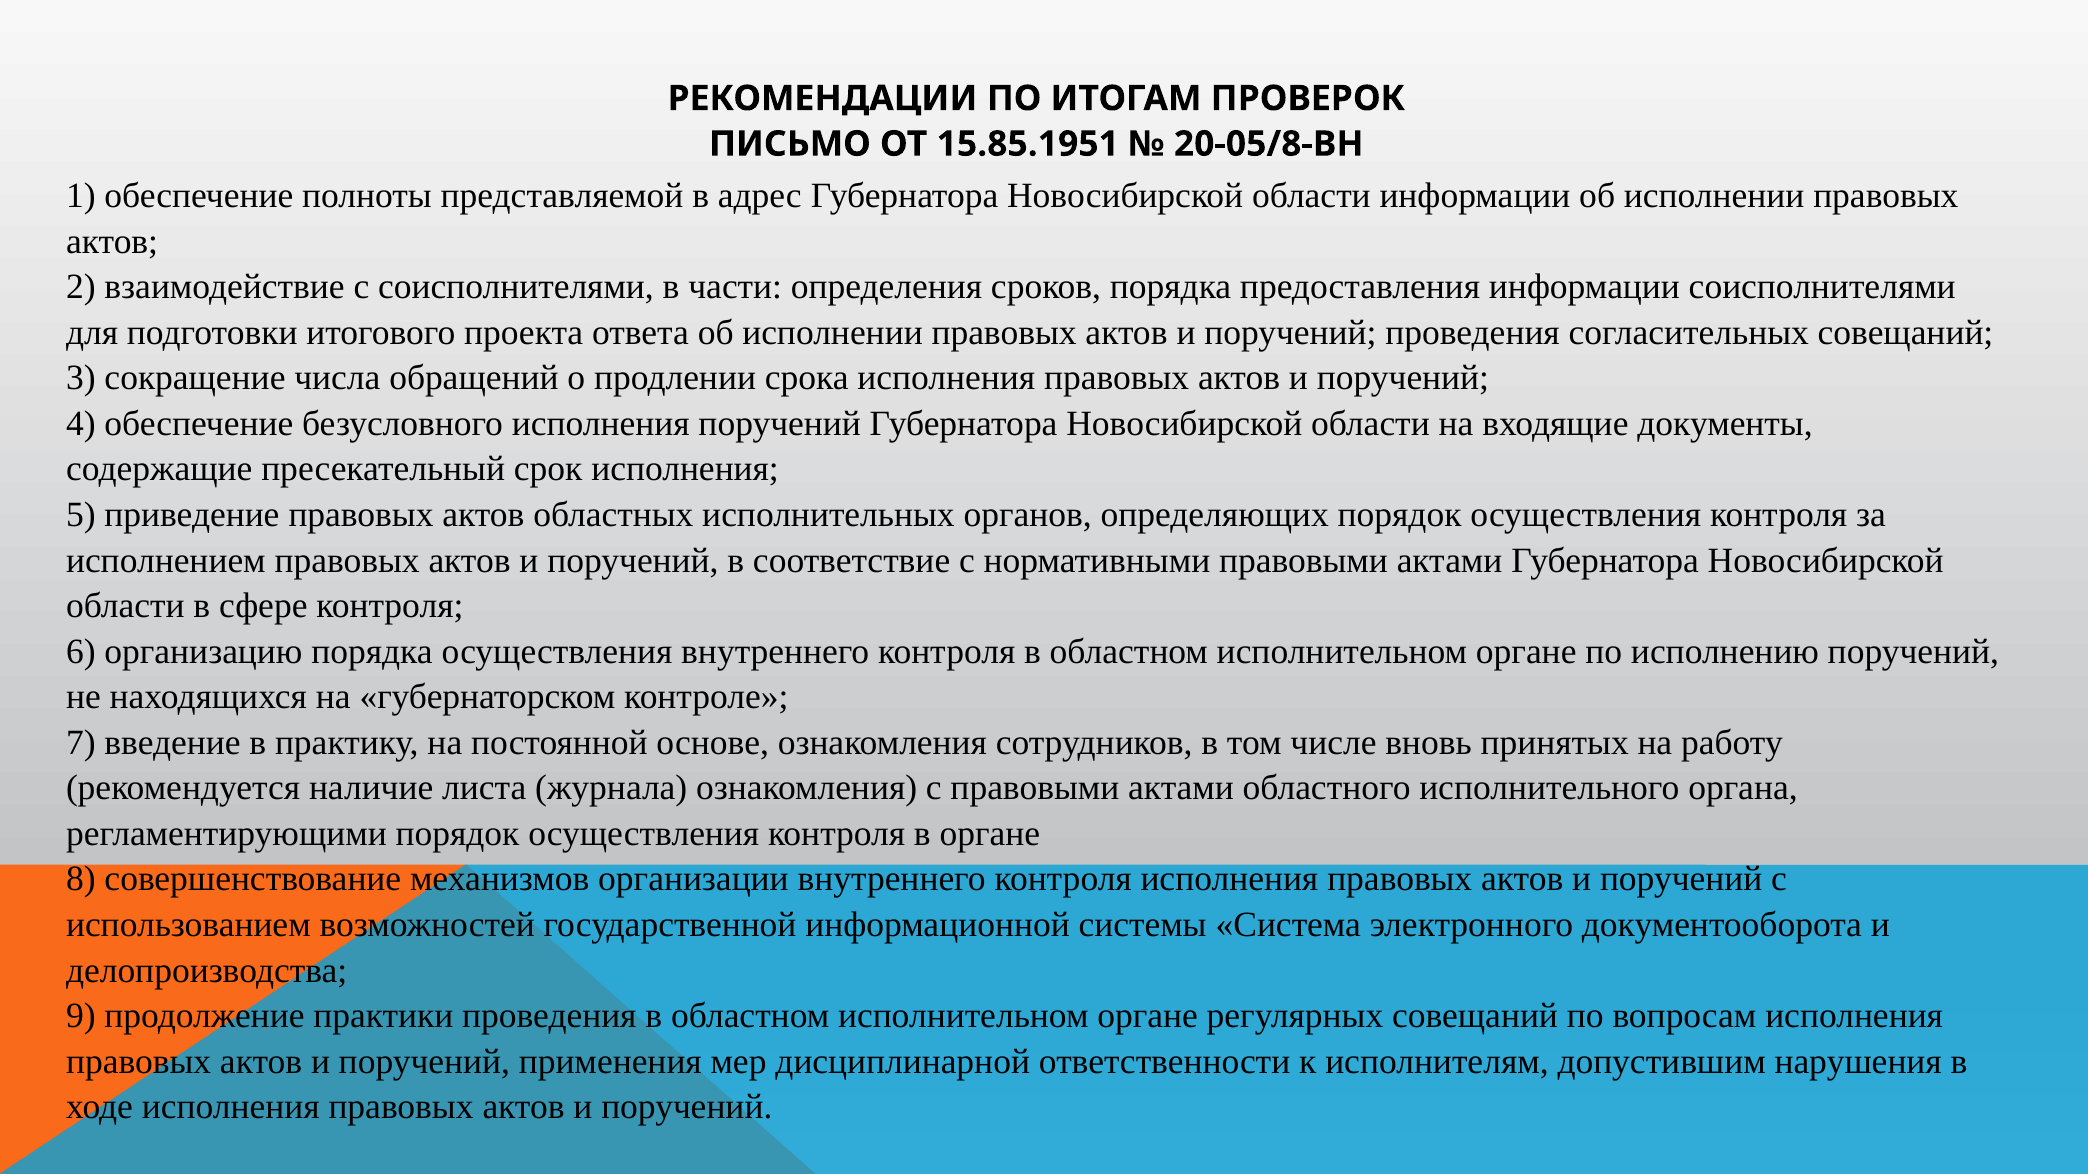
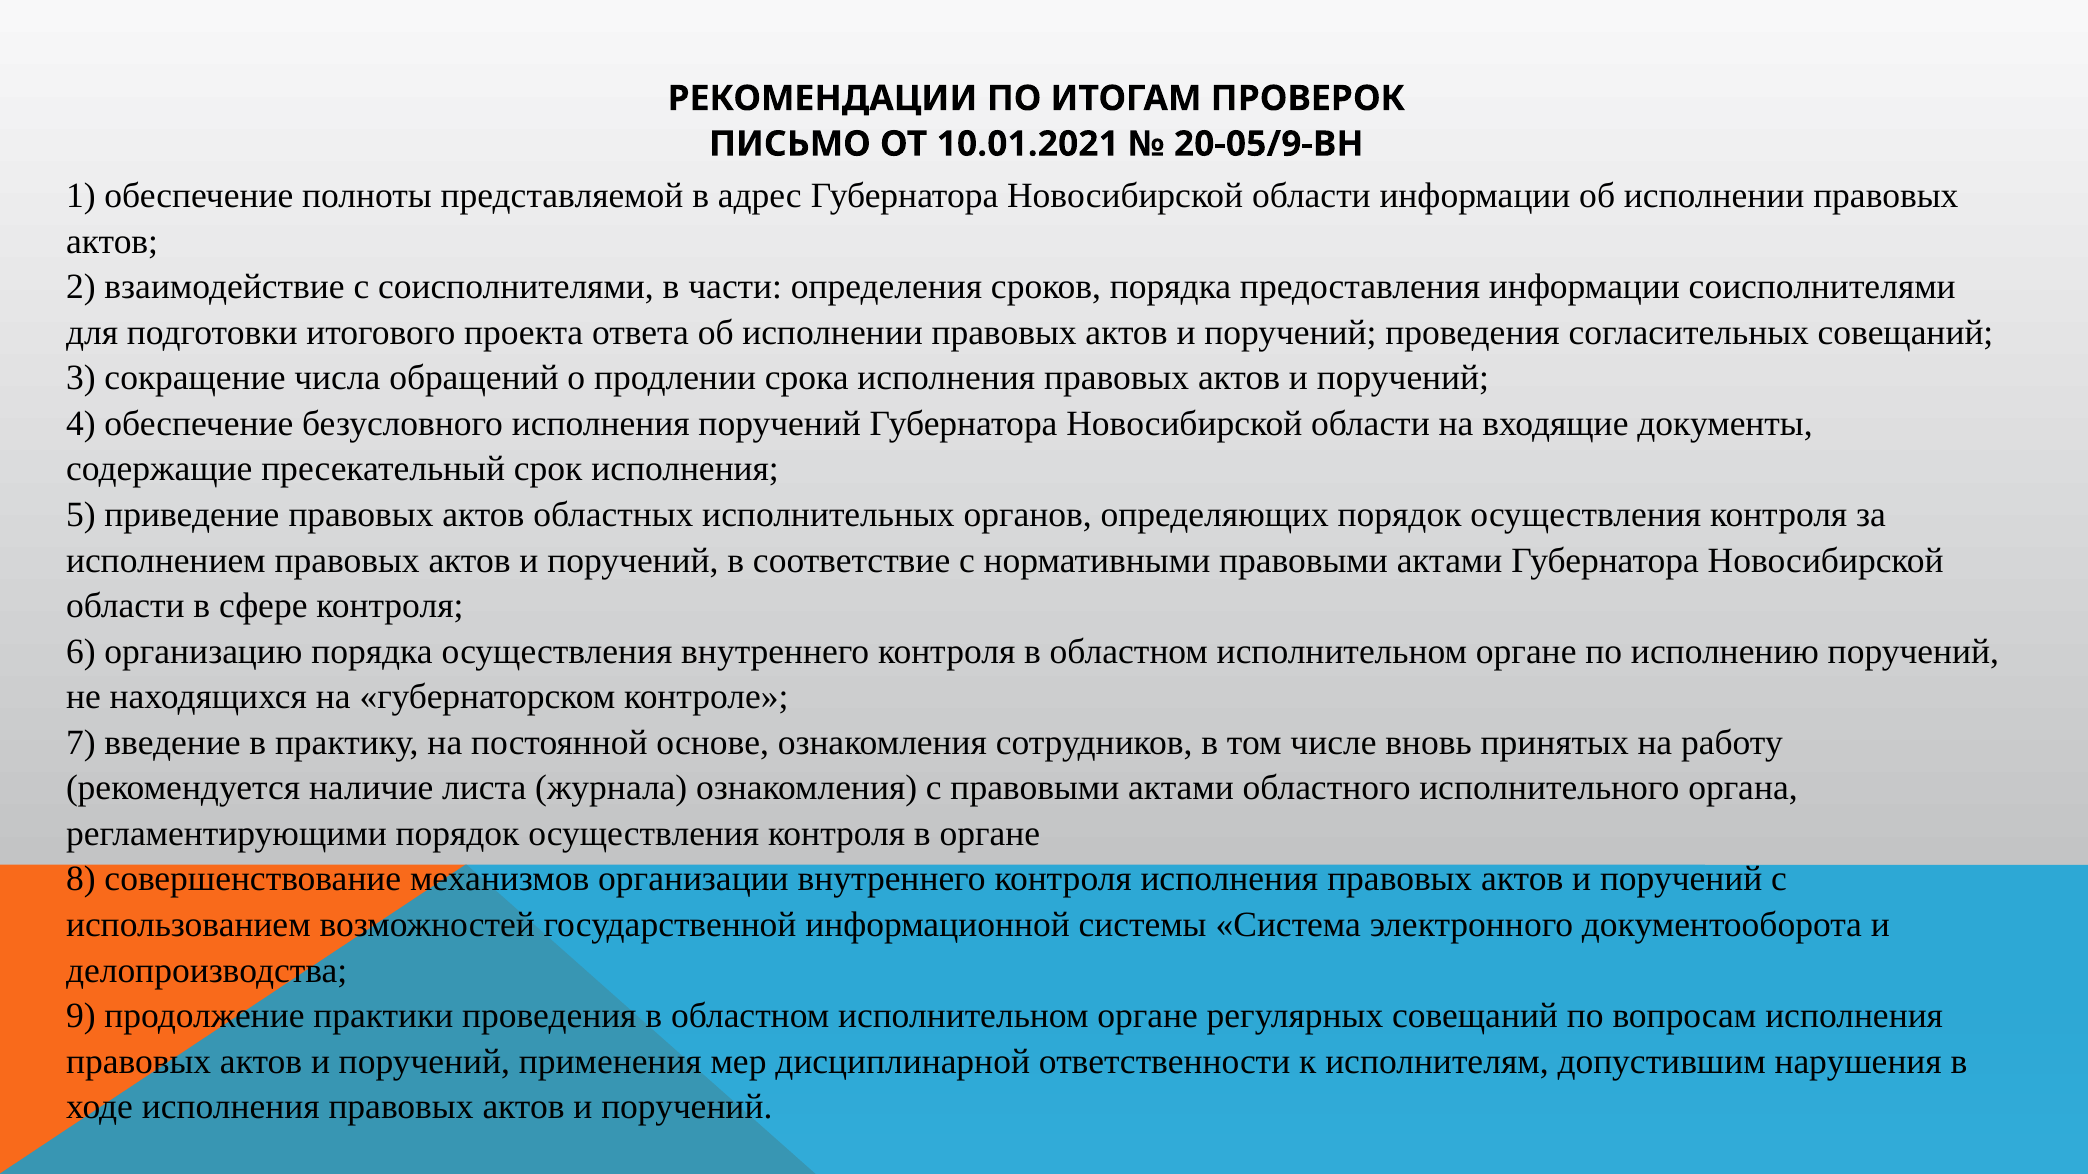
15.85.1951: 15.85.1951 -> 10.01.2021 (1028, 144)
20-05/8-ВН: 20-05/8-ВН -> 20-05/9-ВН (1269, 144)
